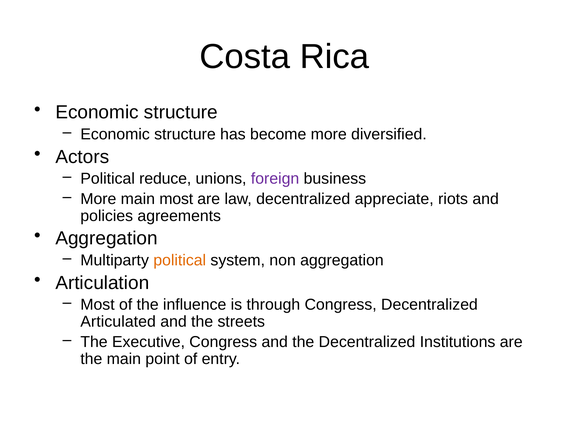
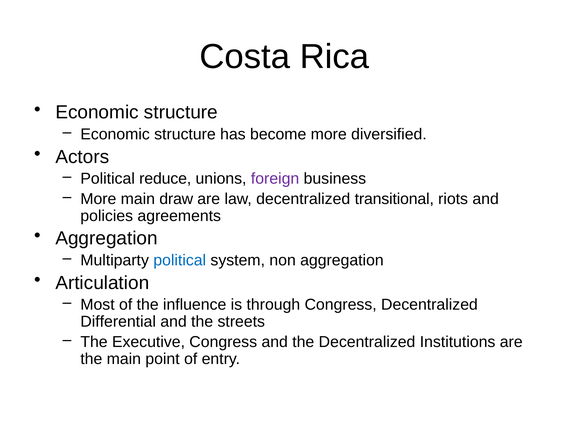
main most: most -> draw (176, 199)
appreciate: appreciate -> transitional (394, 199)
political colour: orange -> blue (180, 261)
Articulated: Articulated -> Differential (118, 322)
